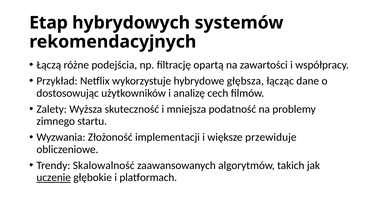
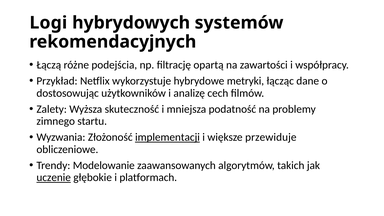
Etap: Etap -> Logi (48, 23)
głębsza: głębsza -> metryki (245, 81)
implementacji underline: none -> present (167, 137)
Skalowalność: Skalowalność -> Modelowanie (104, 165)
